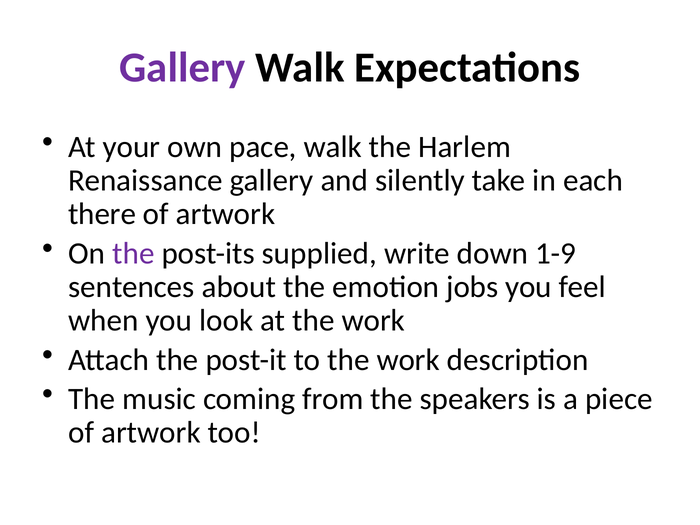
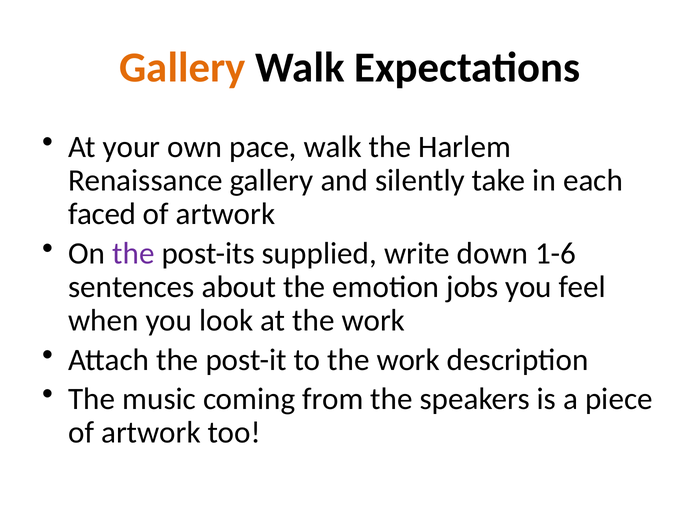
Gallery colour: purple -> orange (182, 68)
there: there -> faced (102, 214)
1-9: 1-9 -> 1-6 (556, 253)
